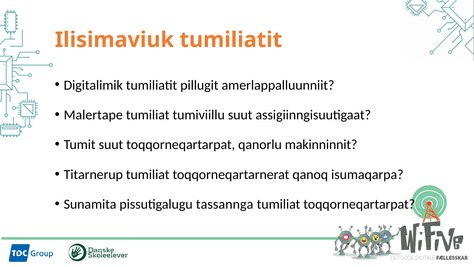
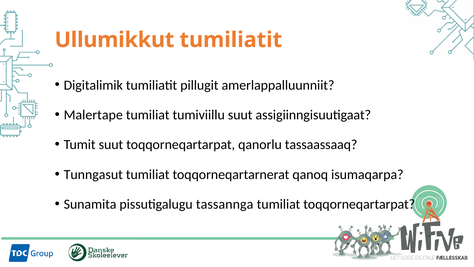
Ilisimaviuk: Ilisimaviuk -> Ullumikkut (114, 40)
makinninnit: makinninnit -> tassaassaaq (321, 145)
Titarnerup: Titarnerup -> Tunngasut (93, 174)
